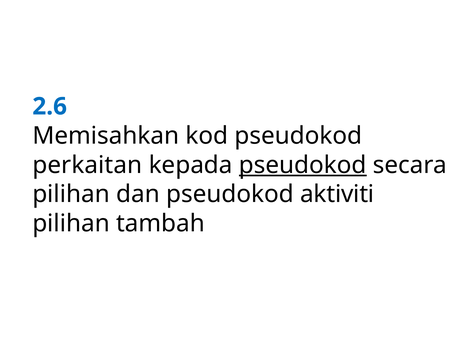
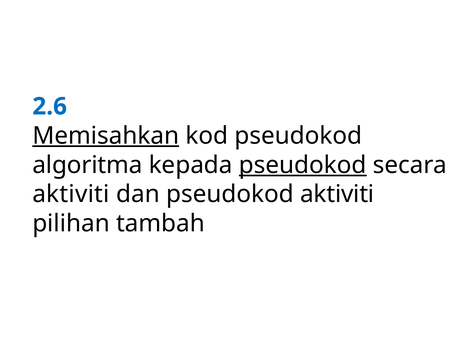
Memisahkan underline: none -> present (106, 136)
perkaitan: perkaitan -> algoritma (87, 165)
pilihan: pilihan -> aktiviti (71, 194)
